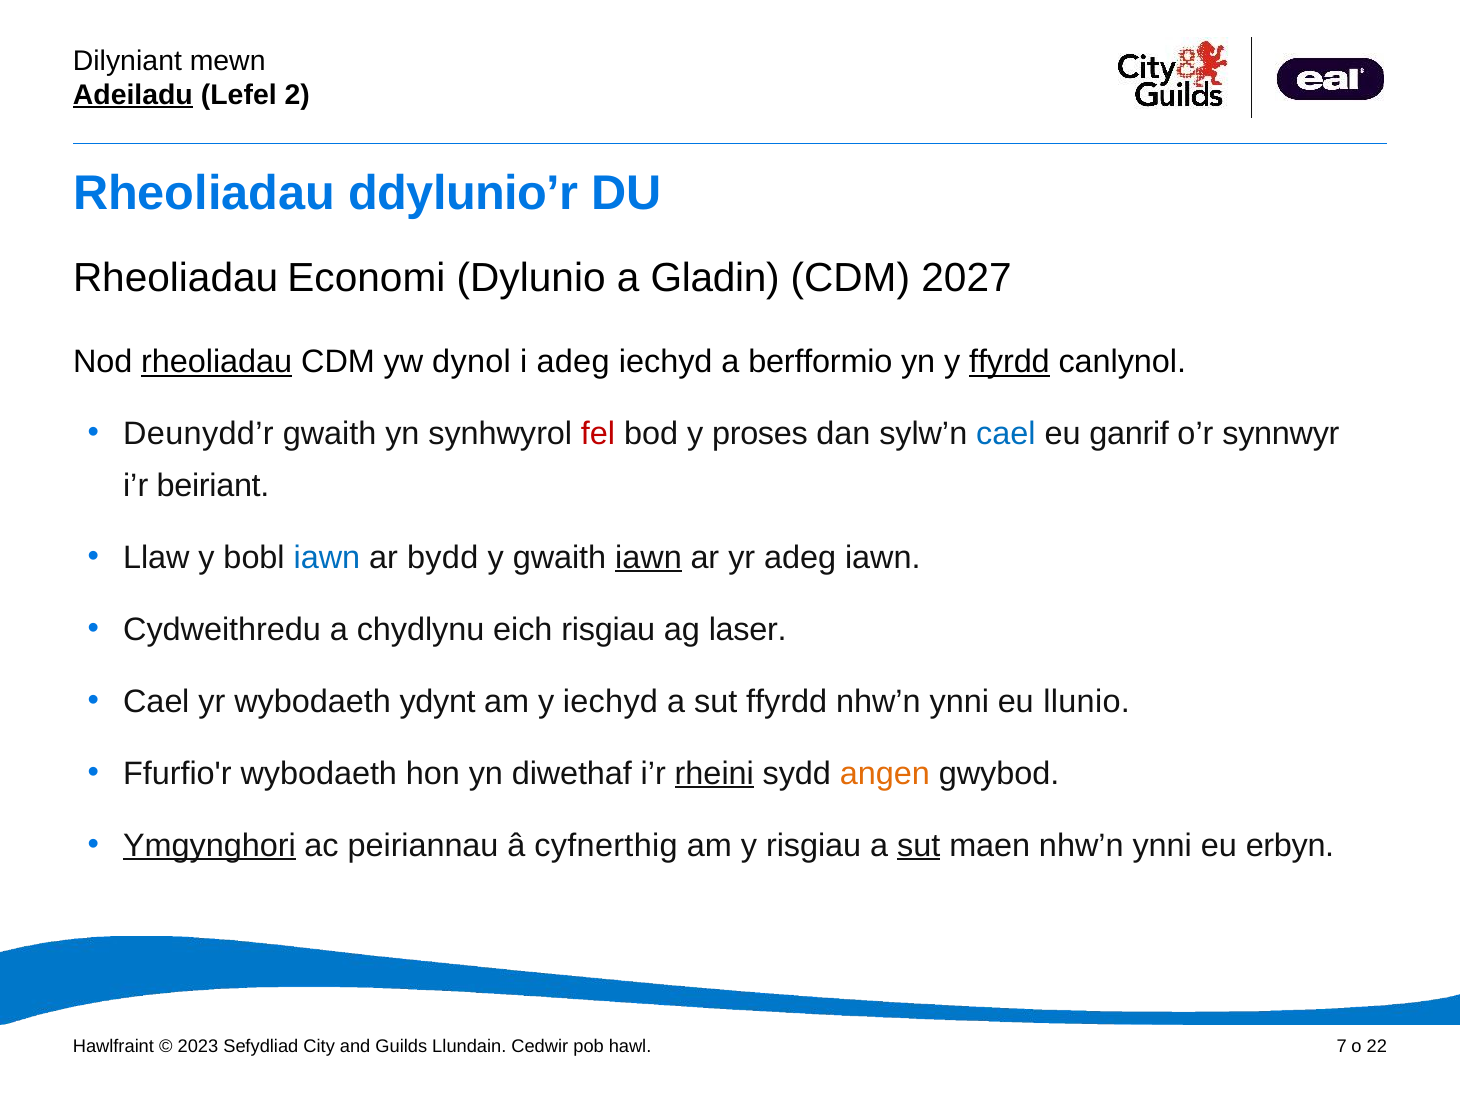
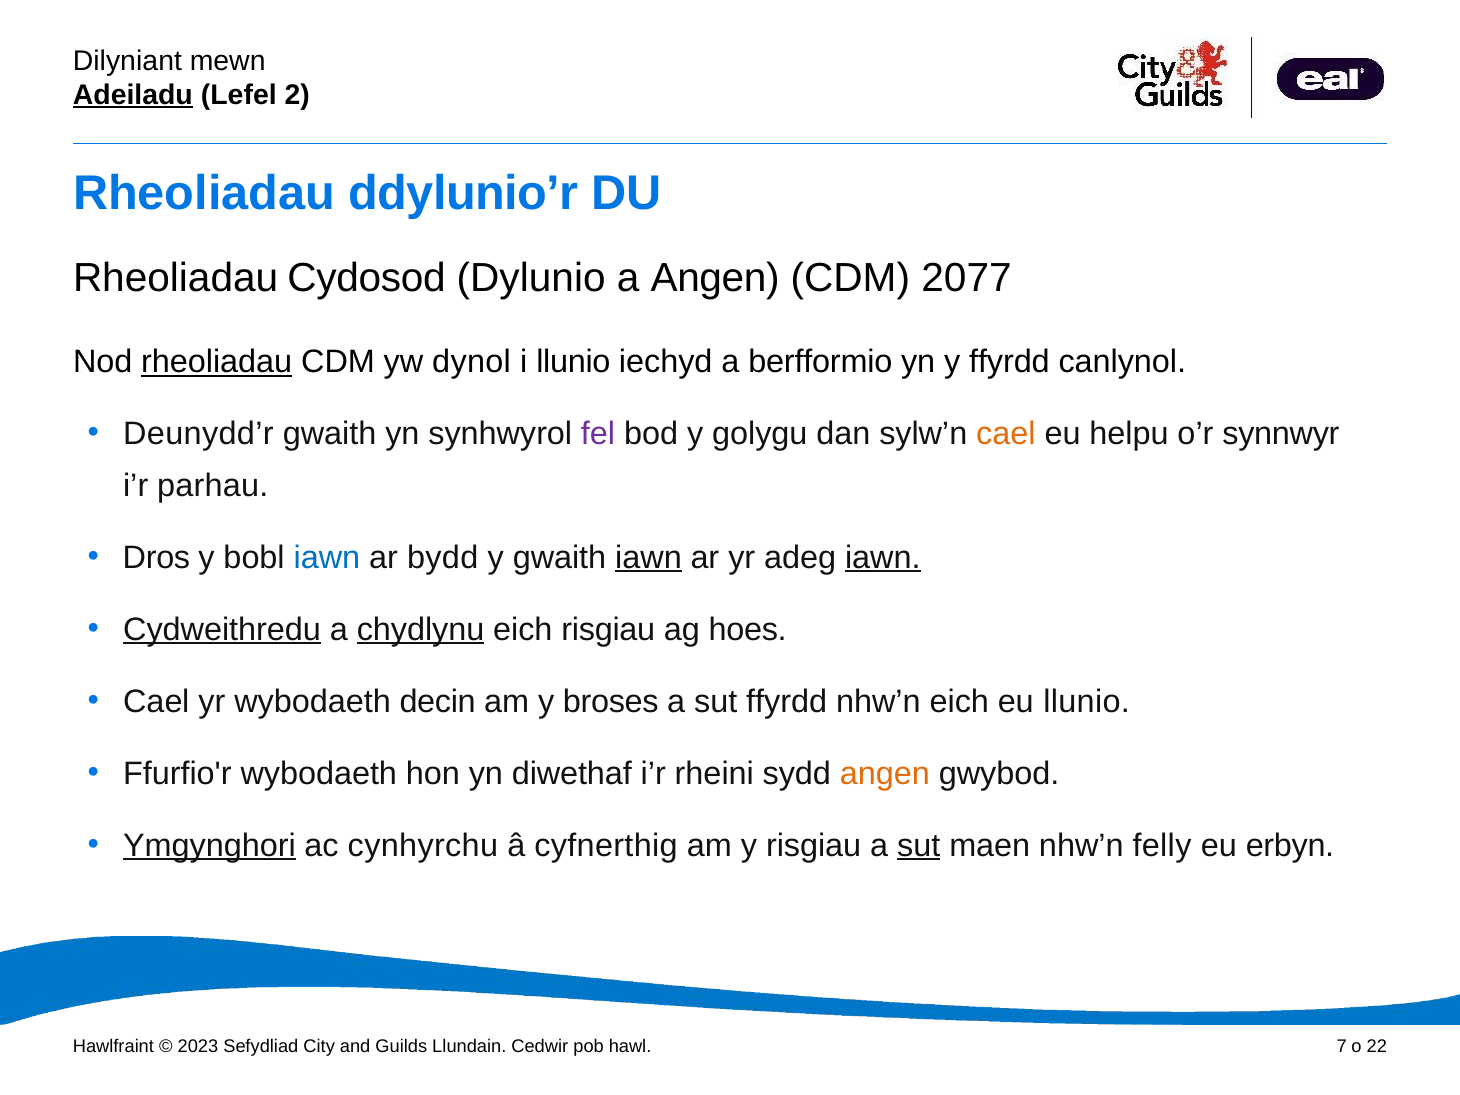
Economi: Economi -> Cydosod (367, 278)
a Gladin: Gladin -> Angen (715, 278)
2027: 2027 -> 2077 (967, 278)
i adeg: adeg -> llunio (573, 362)
ffyrdd underline: present -> none (1009, 362)
fel colour: red -> purple (598, 434)
proses: proses -> golygu (760, 434)
cael colour: blue -> orange (1006, 434)
ganrif: ganrif -> helpu (1129, 434)
beiriant: beiriant -> parhau (213, 485)
Llaw: Llaw -> Dros (156, 557)
iawn underline: none -> present (883, 557)
Cydweithredu underline: none -> present (222, 629)
chydlynu underline: none -> present (421, 629)
laser: laser -> hoes (748, 629)
ydynt: ydynt -> decin (438, 701)
y iechyd: iechyd -> broses (611, 701)
ynni: ynni -> eich (959, 701)
rheini underline: present -> none (714, 774)
peiriannau: peiriannau -> cynhyrchu (423, 846)
maen nhw’n ynni: ynni -> felly (1162, 846)
